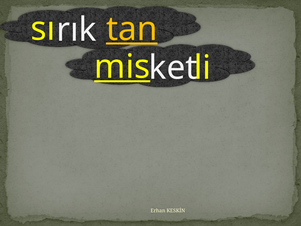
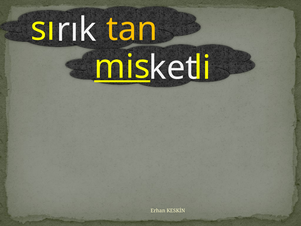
tan underline: present -> none (132, 29)
